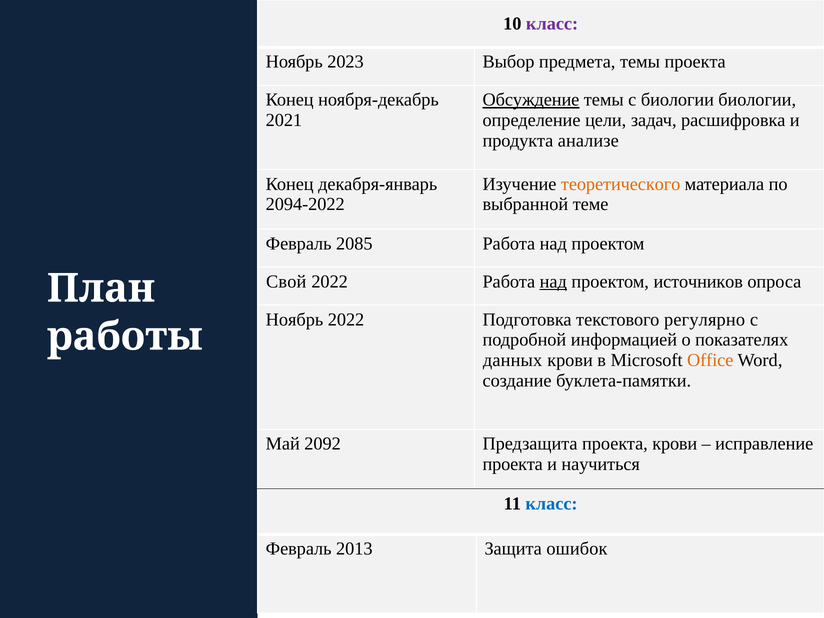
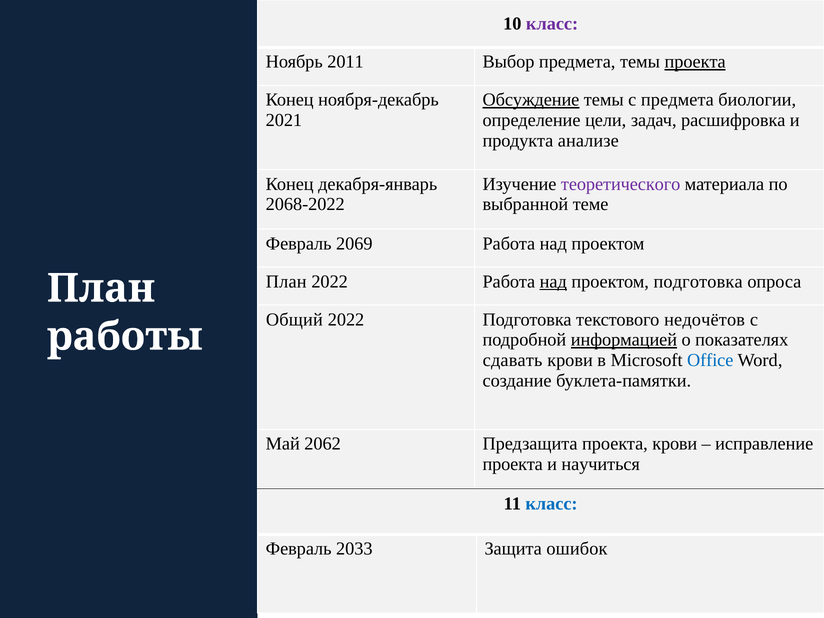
2023: 2023 -> 2011 (346, 62)
проекта underline: none -> present (695, 62)
с биологии: биологии -> предмета (677, 100)
теоретического colour: orange -> purple (621, 184)
2094-2022: 2094-2022 -> 2068-2022 (305, 204)
2085: 2085 -> 2069 (354, 244)
Свой: Свой -> План (286, 282)
проектом источников: источников -> подготовка (698, 282)
Ноябрь: Ноябрь -> Общий (294, 320)
регулярно: регулярно -> недочётов (705, 320)
информацией underline: none -> present (624, 340)
данных: данных -> сдавать (513, 360)
Office colour: orange -> blue (710, 360)
2092: 2092 -> 2062 (323, 444)
2013: 2013 -> 2033 (354, 549)
